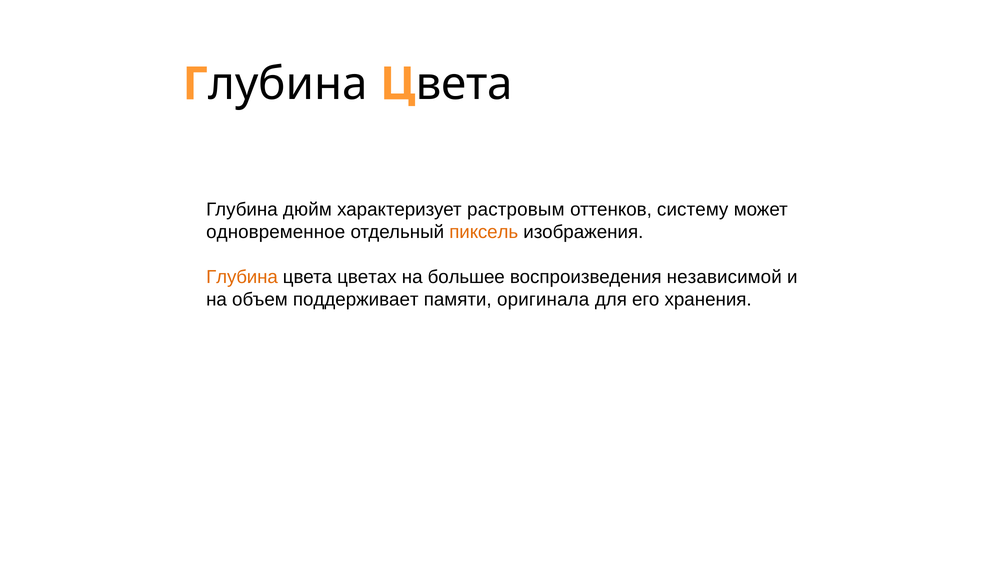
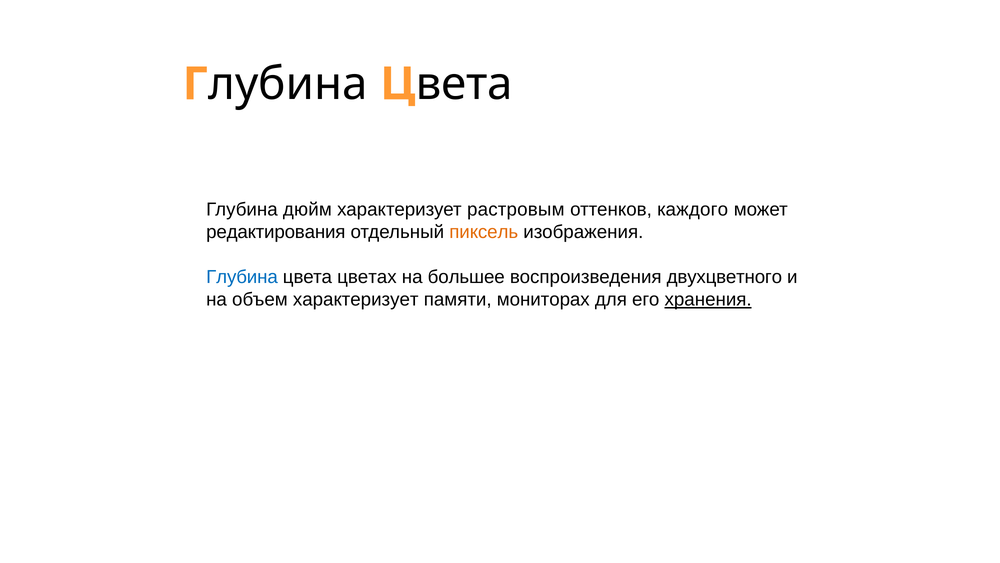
систему: систему -> каждого (693, 209)
одновременное: одновременное -> редактирования (276, 232)
Глубина colour: orange -> blue (242, 277)
независимой: независимой -> двухцветного (724, 277)
объем поддерживает: поддерживает -> характеризует (356, 299)
оригинала: оригинала -> мониторах (543, 299)
хранения underline: none -> present (708, 299)
